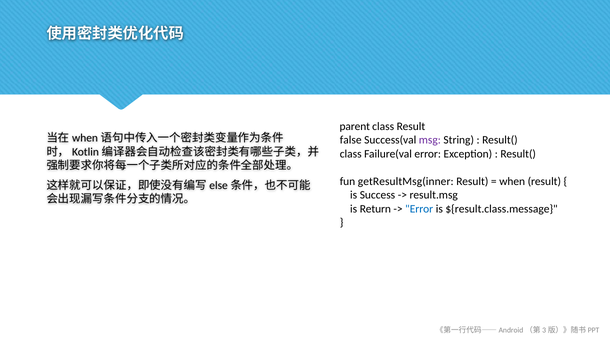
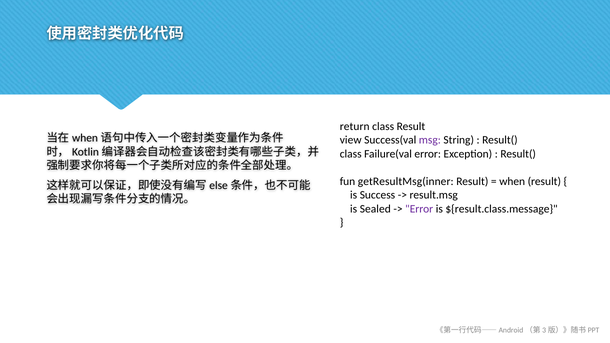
parent: parent -> return (355, 126)
false: false -> view (351, 140)
Return: Return -> Sealed (375, 209)
Error colour: blue -> purple (419, 209)
